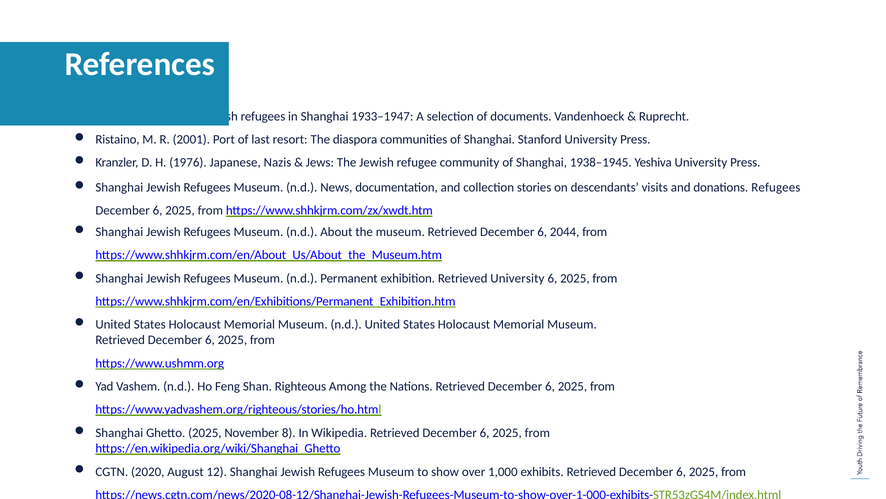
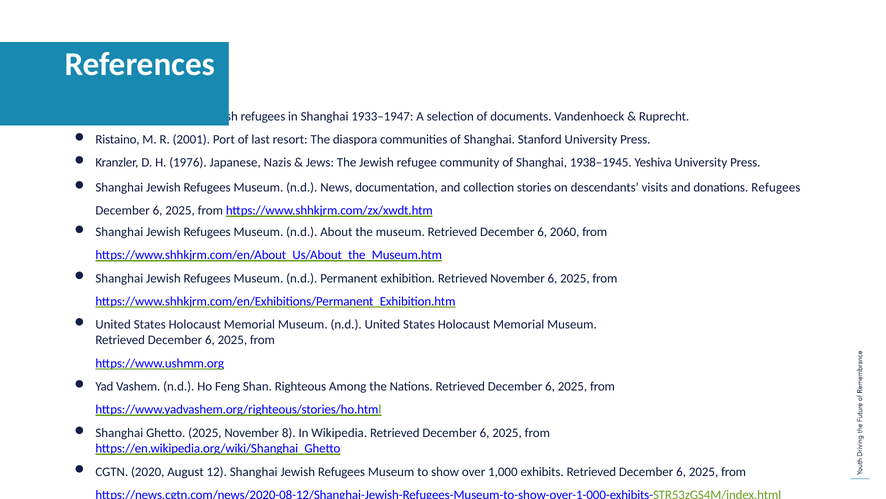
2044: 2044 -> 2060 (565, 232)
Retrieved University: University -> November (518, 278)
